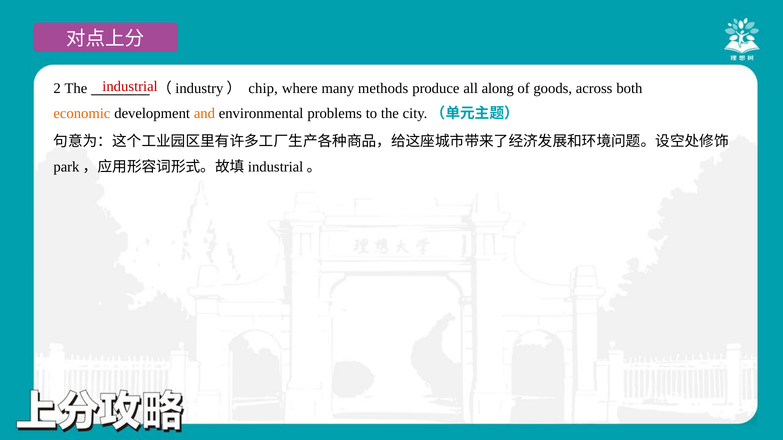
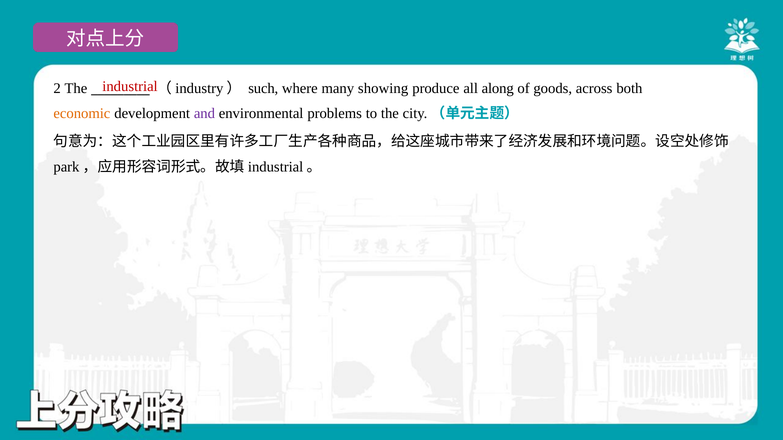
chip: chip -> such (263, 88)
methods: methods -> showing (383, 88)
and colour: orange -> purple (204, 114)
